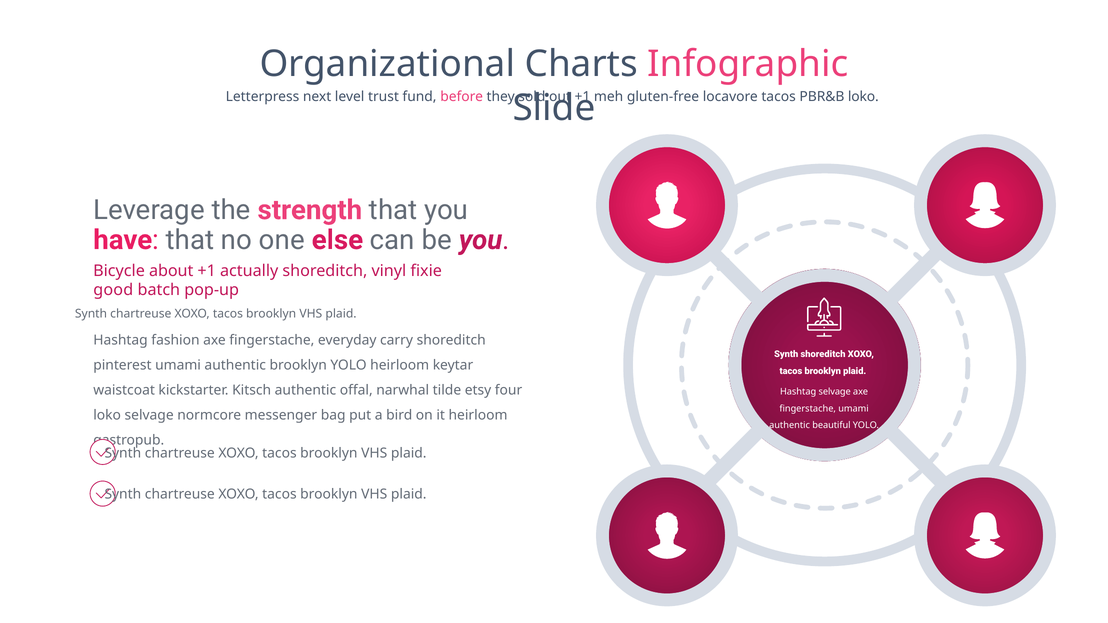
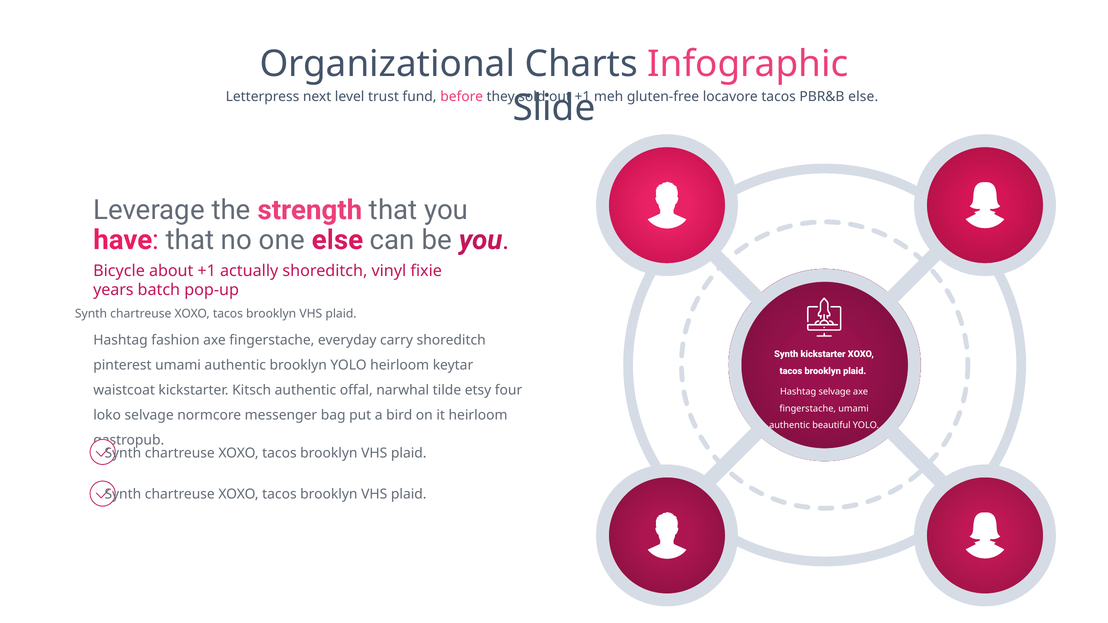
PBR&B loko: loko -> else (863, 97)
good: good -> years (113, 290)
Synth shoreditch: shoreditch -> kickstarter (823, 355)
